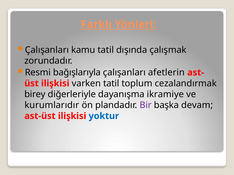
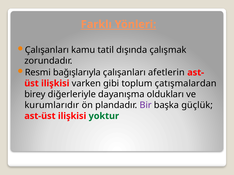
varken tatil: tatil -> gibi (111, 84)
cezalandırmak: cezalandırmak -> çatışmalardan (186, 84)
ikramiye: ikramiye -> oldukları (165, 95)
devam: devam -> güçlük (197, 105)
yoktur colour: blue -> green (104, 116)
